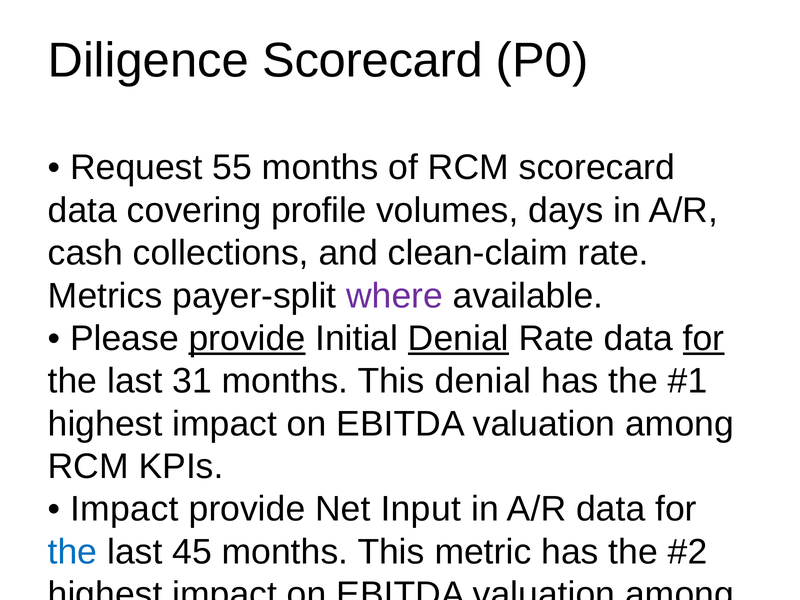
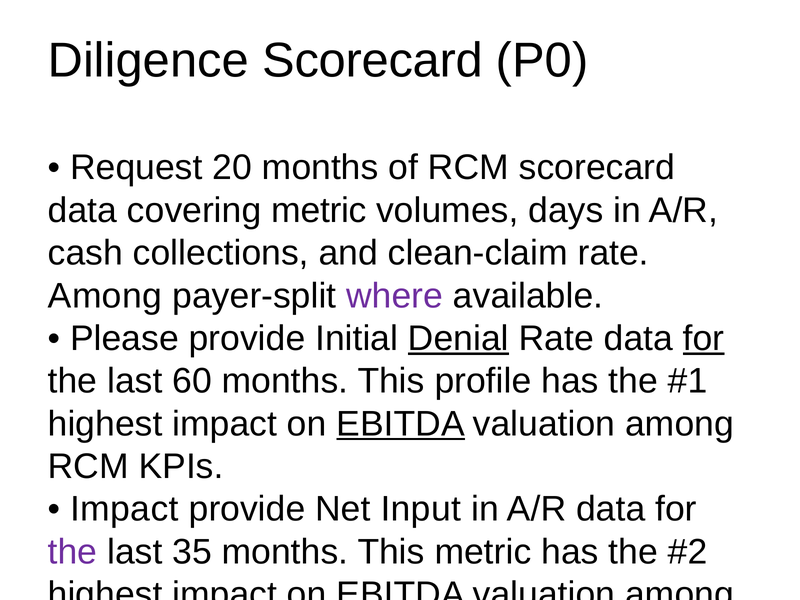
55: 55 -> 20 (232, 168)
covering profile: profile -> metric (319, 210)
Metrics: Metrics -> Among (105, 296)
provide underline: present -> none (247, 338)
31: 31 -> 60 (192, 381)
This denial: denial -> profile (483, 381)
EBITDA underline: none -> present (401, 424)
the colour: blue -> purple (73, 552)
45: 45 -> 35 (192, 552)
